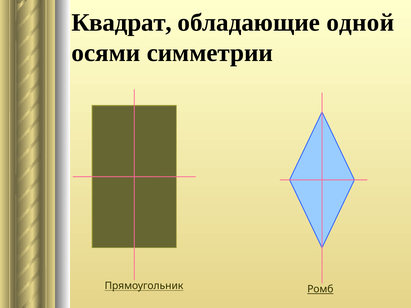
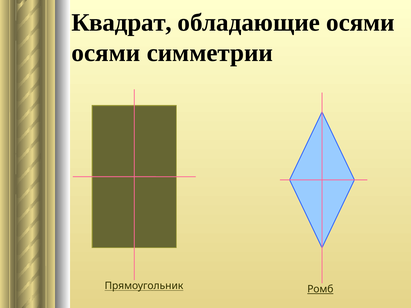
обладающие одной: одной -> осями (360, 23)
